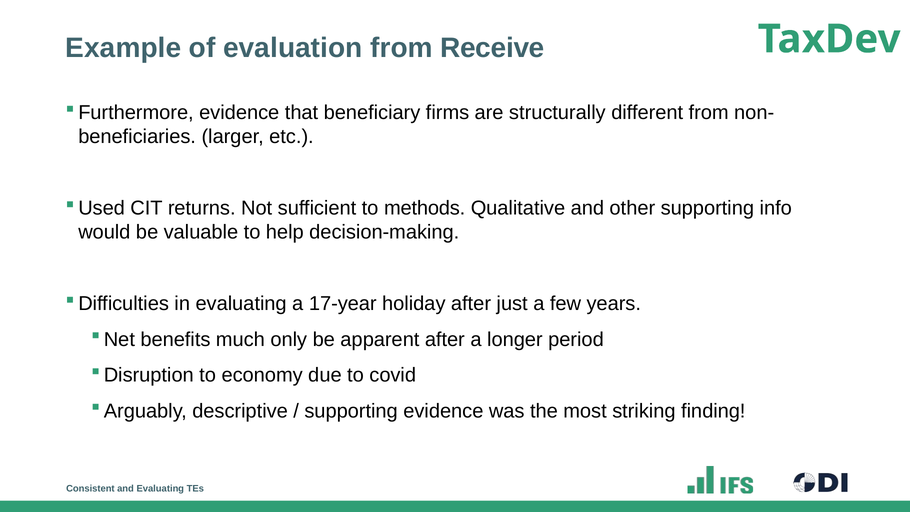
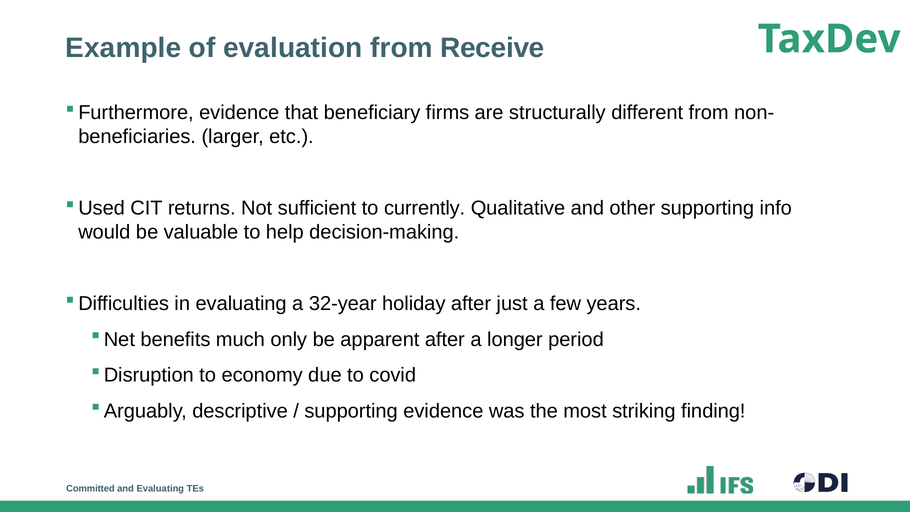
methods: methods -> currently (425, 208)
17-year: 17-year -> 32-year (343, 304)
Consistent: Consistent -> Committed (90, 489)
